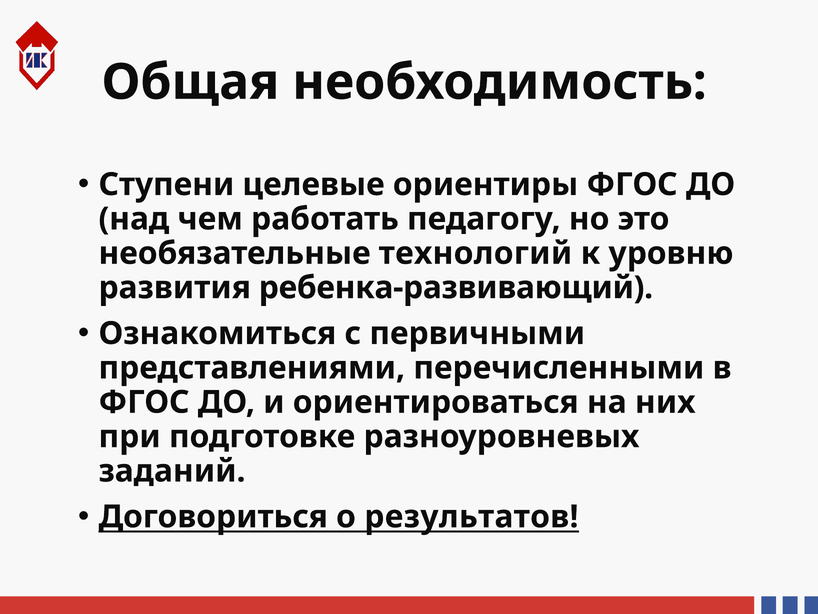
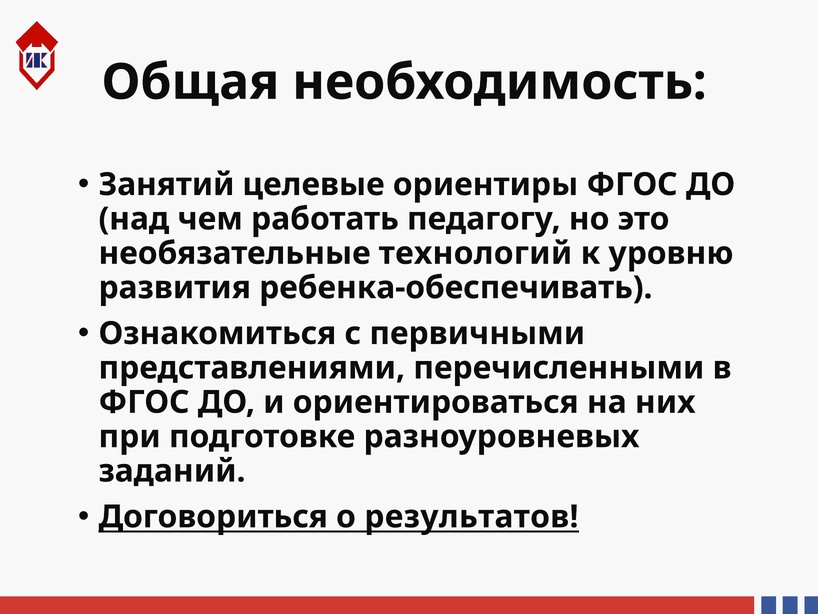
Ступени: Ступени -> Занятий (166, 184)
ребенка-развивающий: ребенка-развивающий -> ребенка-обеспечивать (456, 287)
